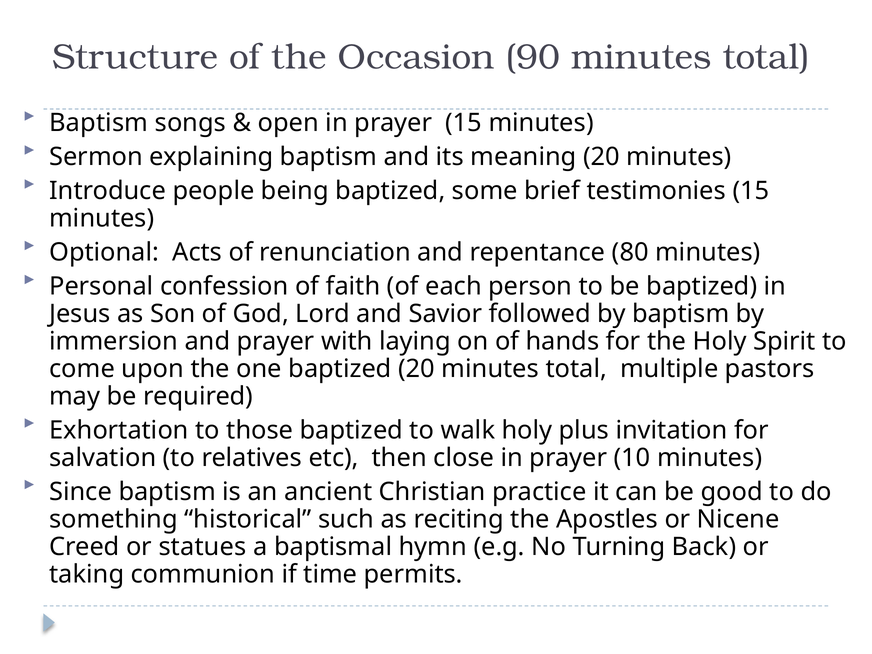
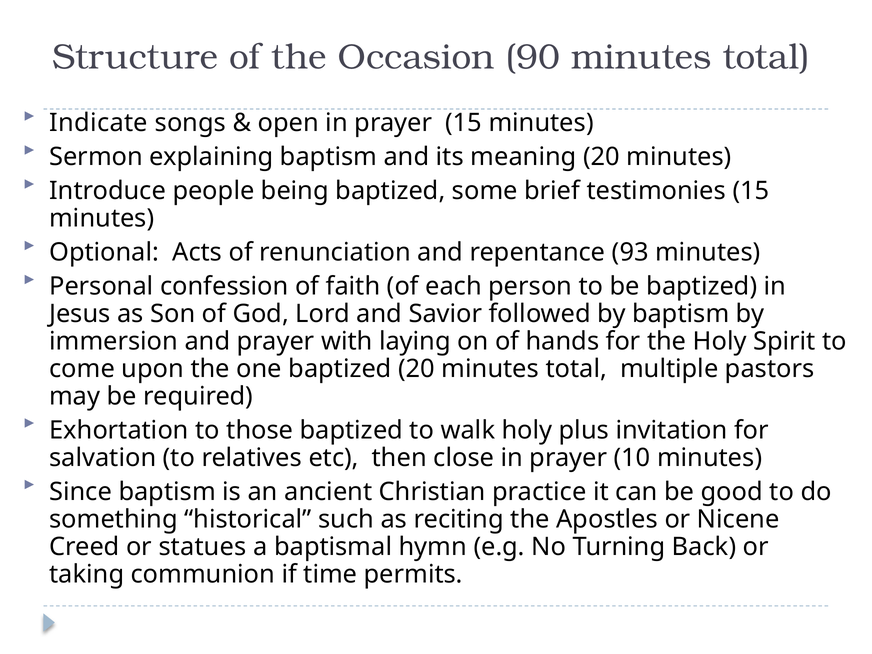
Baptism: Baptism -> Indicate (99, 123)
80: 80 -> 93 (630, 252)
